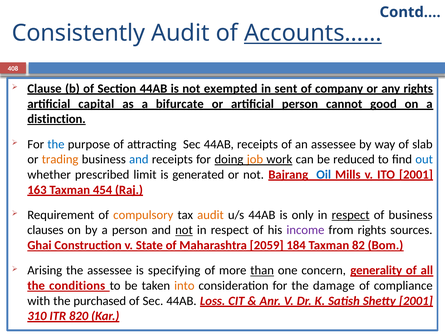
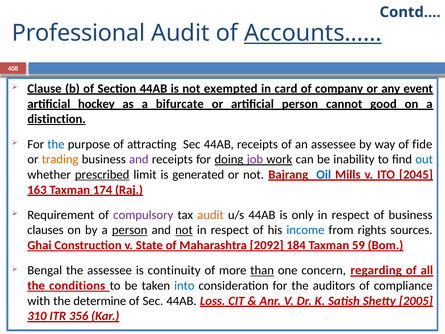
Consistently: Consistently -> Professional (78, 33)
sent: sent -> card (286, 89)
any rights: rights -> event (418, 89)
capital: capital -> hockey (96, 104)
slab: slab -> fide (422, 144)
and colour: blue -> purple (139, 159)
job colour: orange -> purple (255, 159)
reduced: reduced -> inability (354, 159)
prescribed underline: none -> present (102, 174)
ITO 2001: 2001 -> 2045 (416, 174)
454: 454 -> 174 (103, 190)
compulsory colour: orange -> purple (143, 215)
respect underline: present -> none (351, 215)
person underline: none -> present (130, 230)
income colour: purple -> blue (305, 230)
2059: 2059 -> 2092 (267, 245)
82: 82 -> 59 (358, 245)
Arising: Arising -> Bengal (45, 270)
specifying: specifying -> continuity (174, 270)
generality: generality -> regarding (376, 270)
into colour: orange -> blue (184, 285)
damage: damage -> auditors (334, 285)
purchased: purchased -> determine (100, 301)
Shetty 2001: 2001 -> 2005 (416, 301)
820: 820 -> 356 (79, 316)
